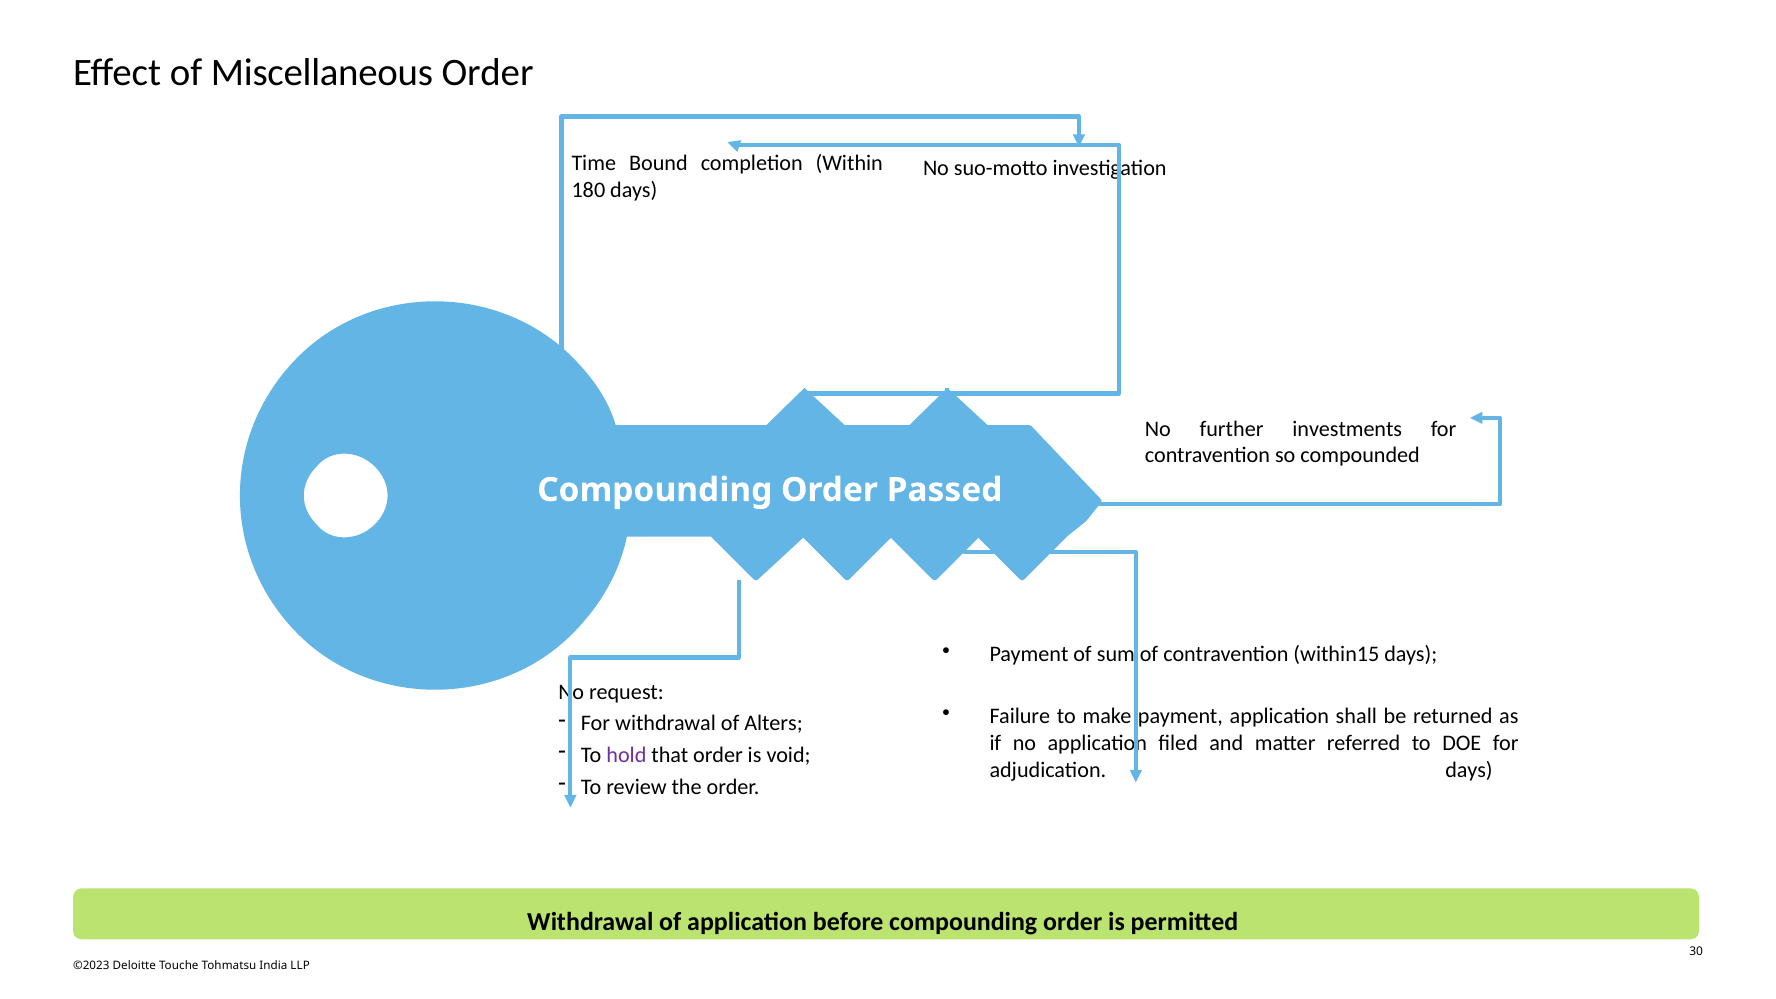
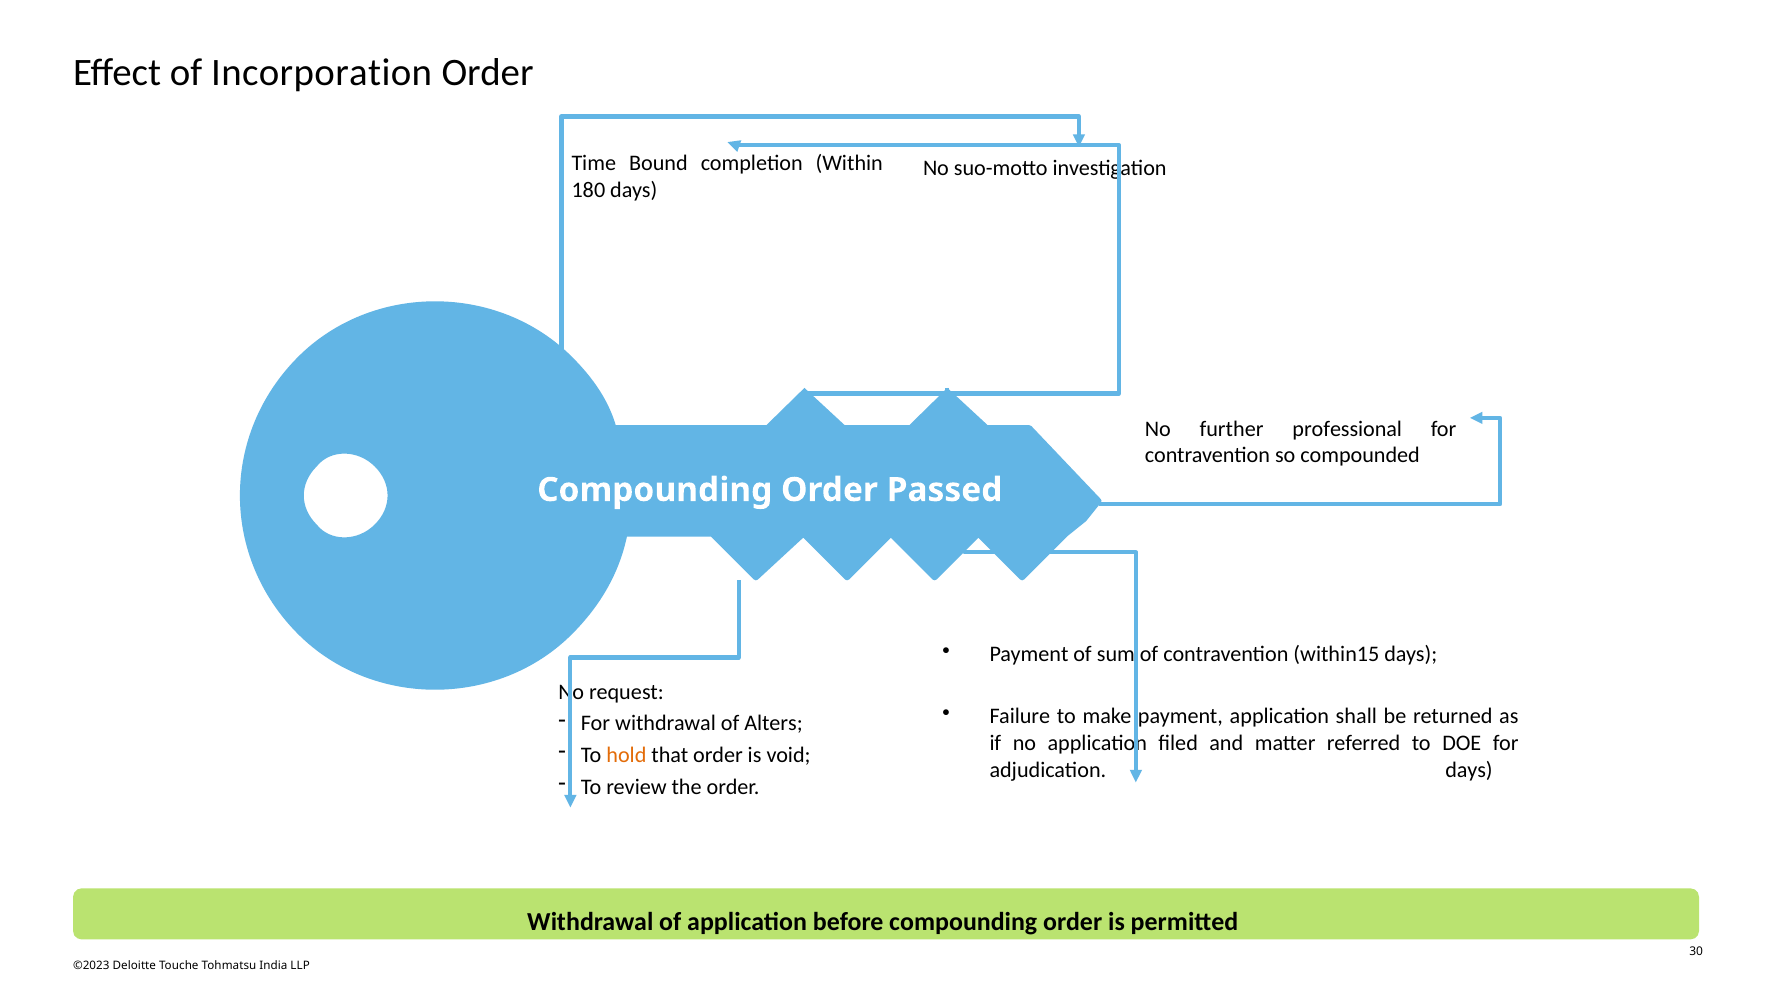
Miscellaneous: Miscellaneous -> Incorporation (322, 72)
investments: investments -> professional (1347, 429)
hold colour: purple -> orange (626, 755)
